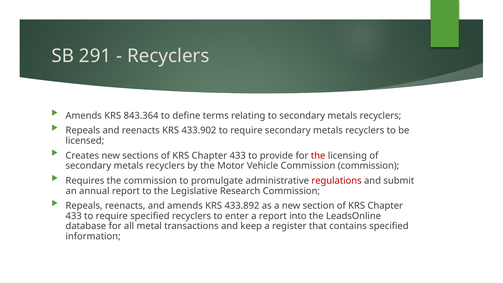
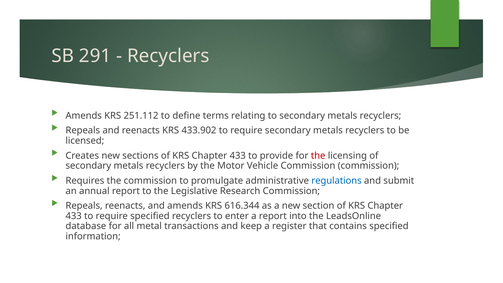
843.364: 843.364 -> 251.112 (141, 116)
regulations colour: red -> blue (337, 181)
433.892: 433.892 -> 616.344 (242, 206)
